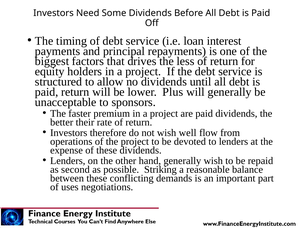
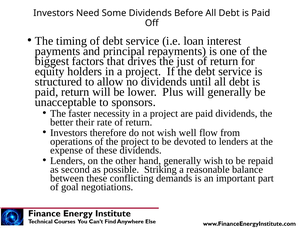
less: less -> just (185, 61)
premium: premium -> necessity (112, 114)
uses: uses -> goal (70, 187)
